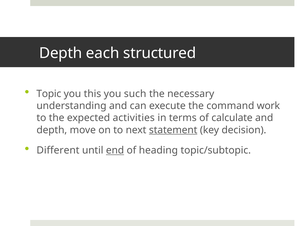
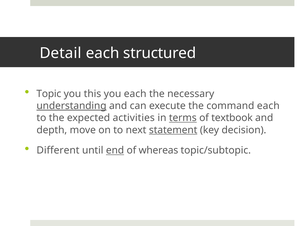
Depth: Depth -> Detail (61, 53)
you such: such -> each (135, 94)
understanding underline: none -> present (71, 106)
command work: work -> each (268, 106)
terms underline: none -> present (183, 118)
calculate: calculate -> textbook (232, 118)
heading: heading -> whereas (158, 151)
